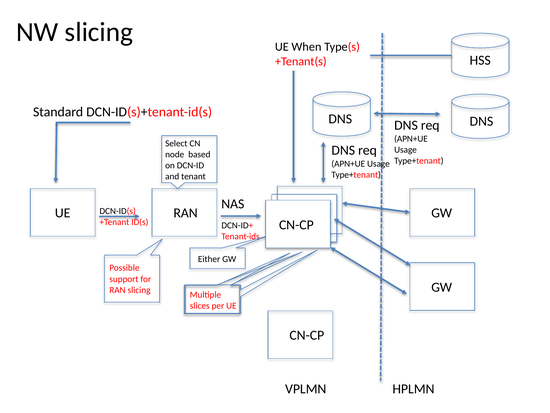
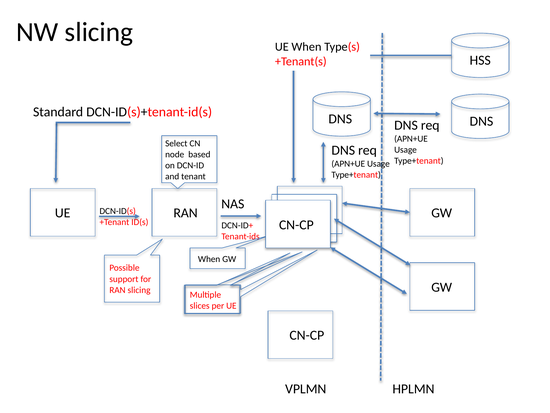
Either: Either -> When (209, 259)
